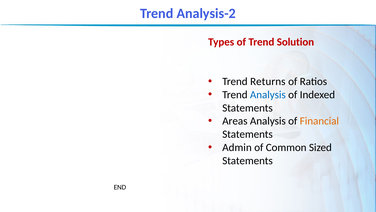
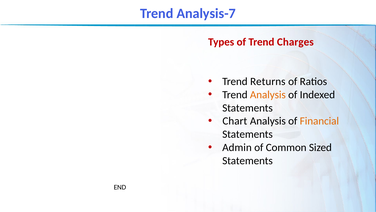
Analysis-2: Analysis-2 -> Analysis-7 (206, 13)
Solution: Solution -> Charges (295, 42)
Analysis colour: blue -> orange (268, 94)
Areas: Areas -> Chart (235, 121)
